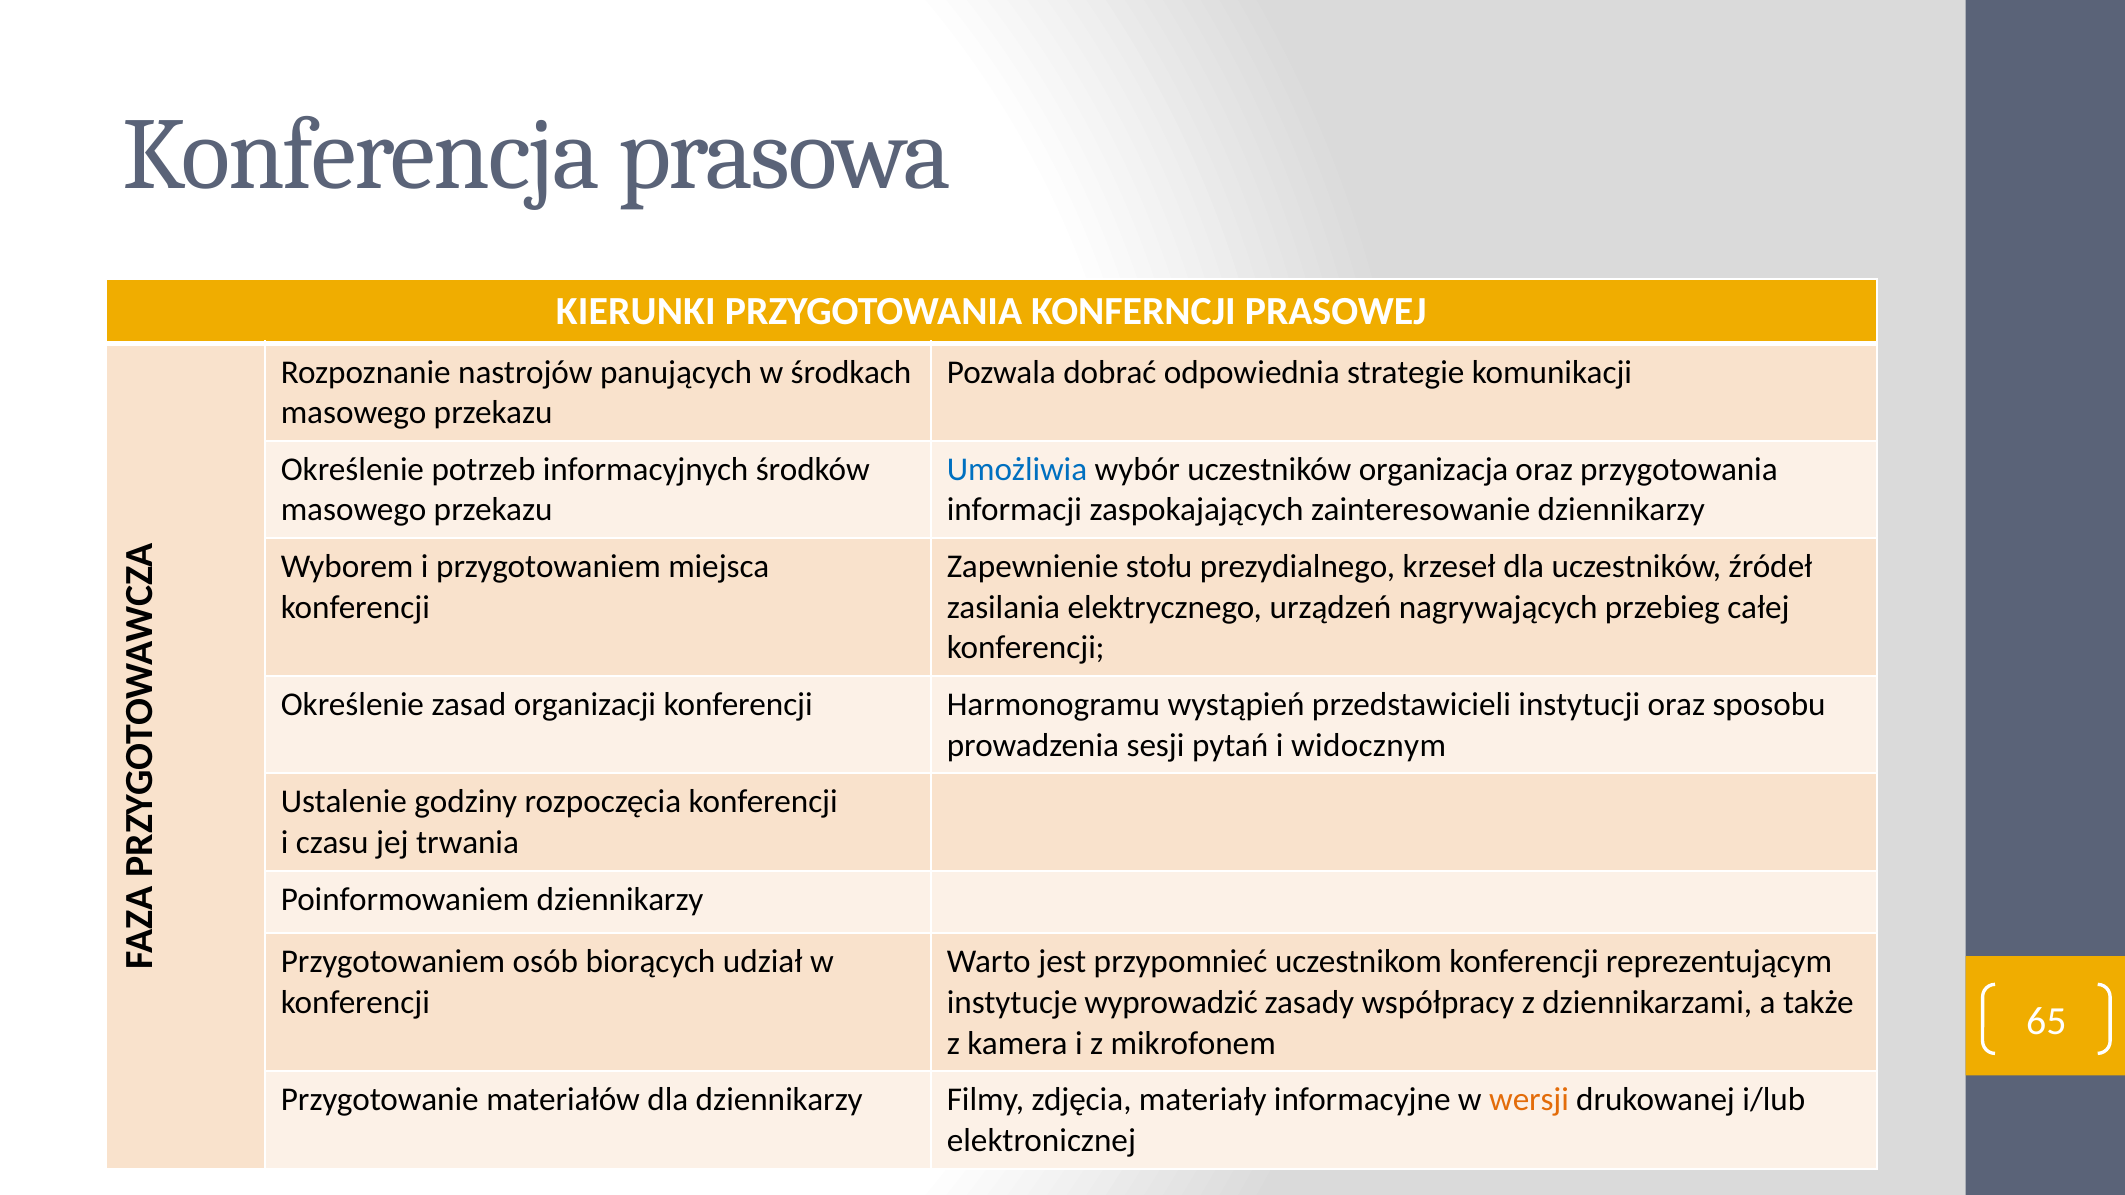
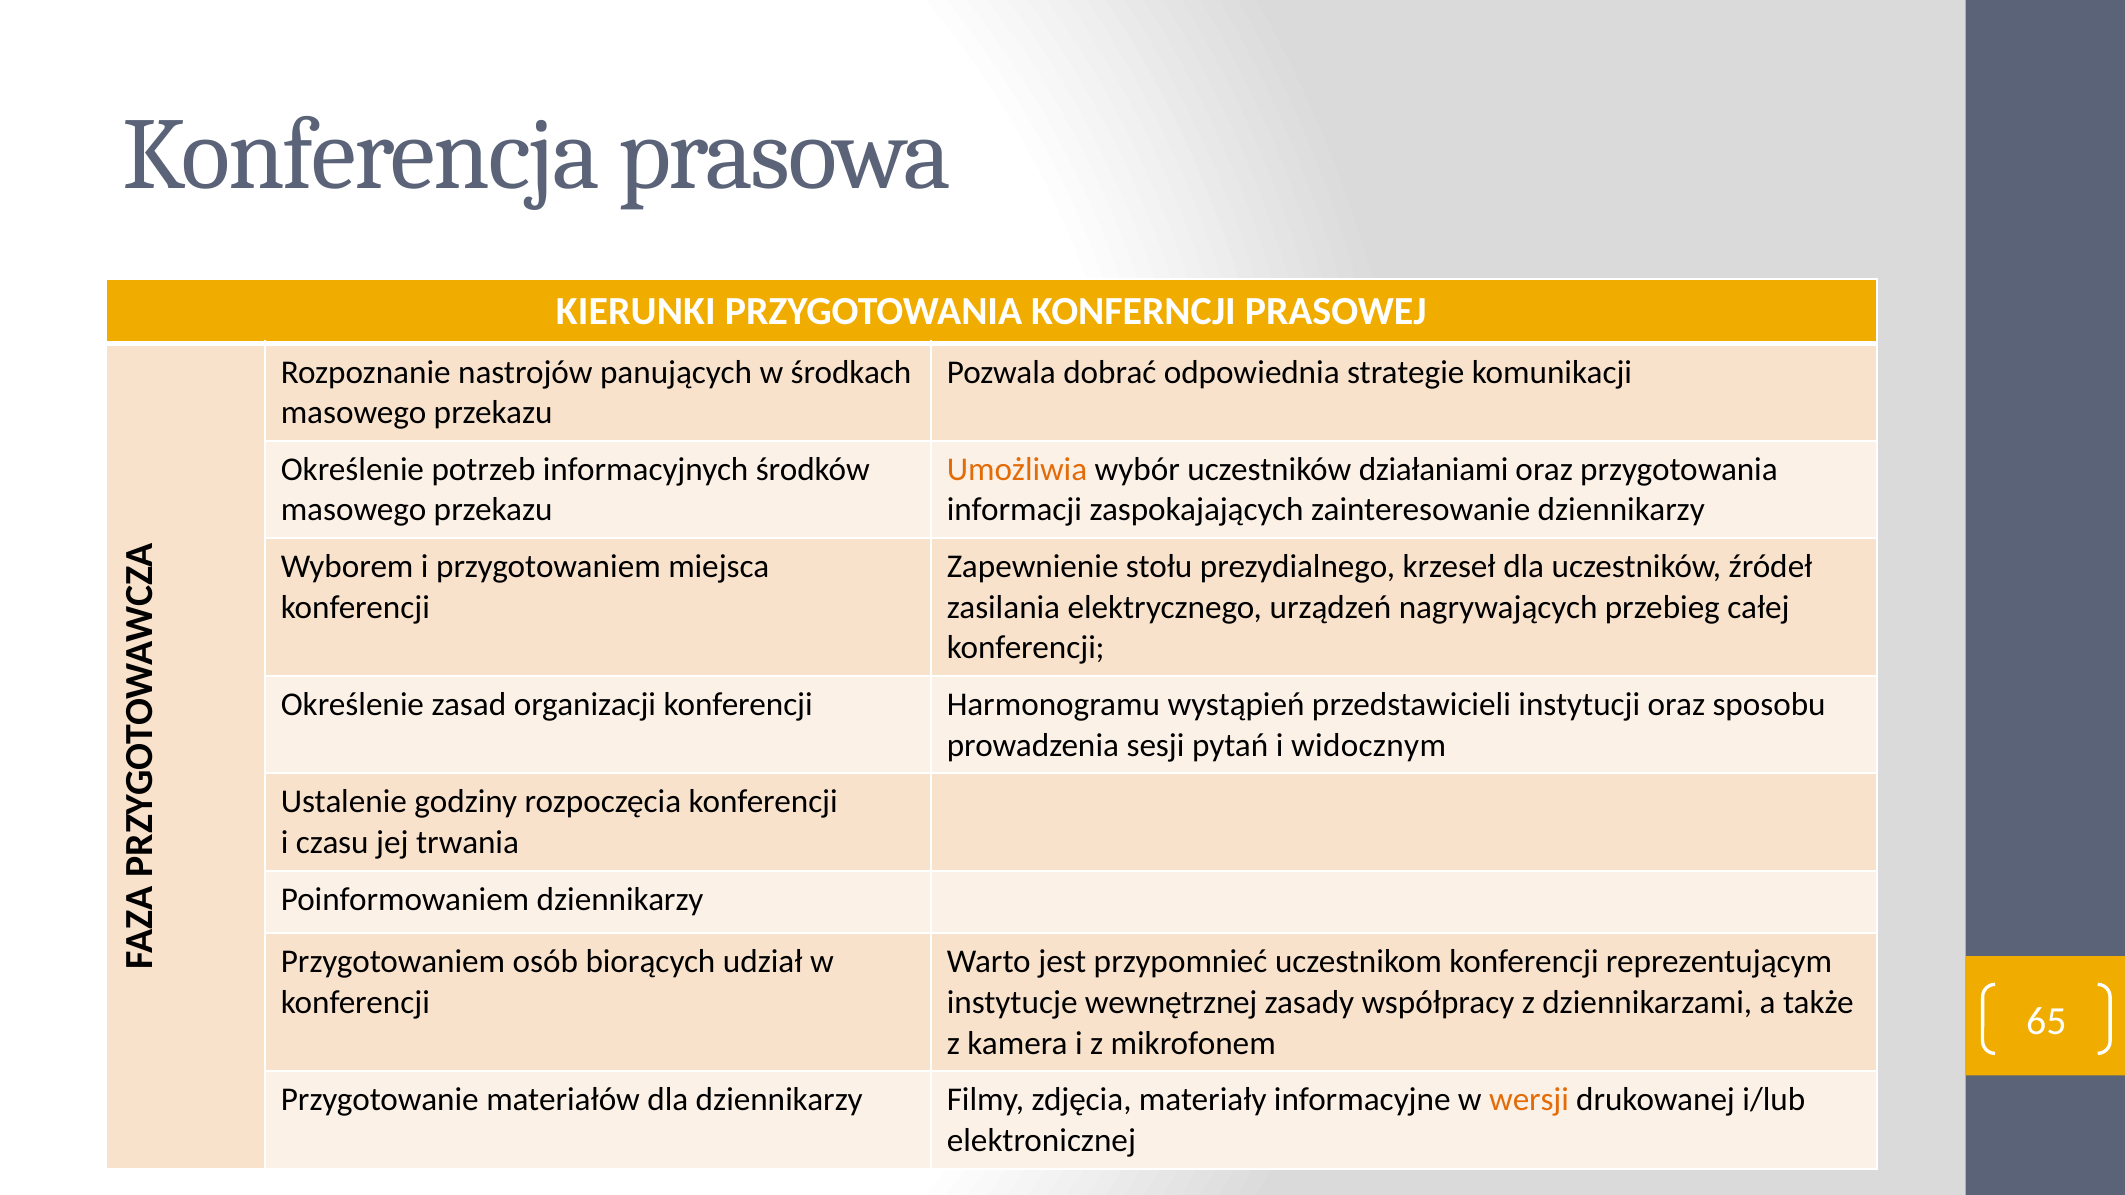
Umożliwia colour: blue -> orange (1017, 469)
organizacja: organizacja -> działaniami (1434, 469)
wyprowadzić: wyprowadzić -> wewnętrznej (1171, 1003)
